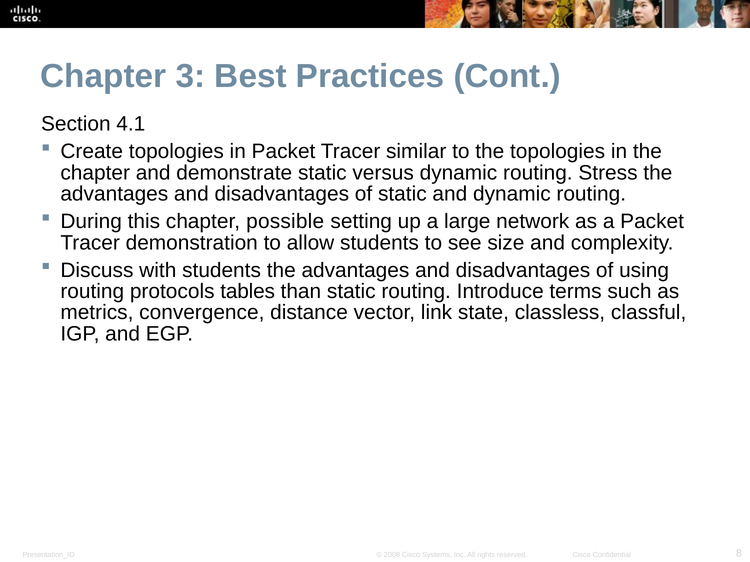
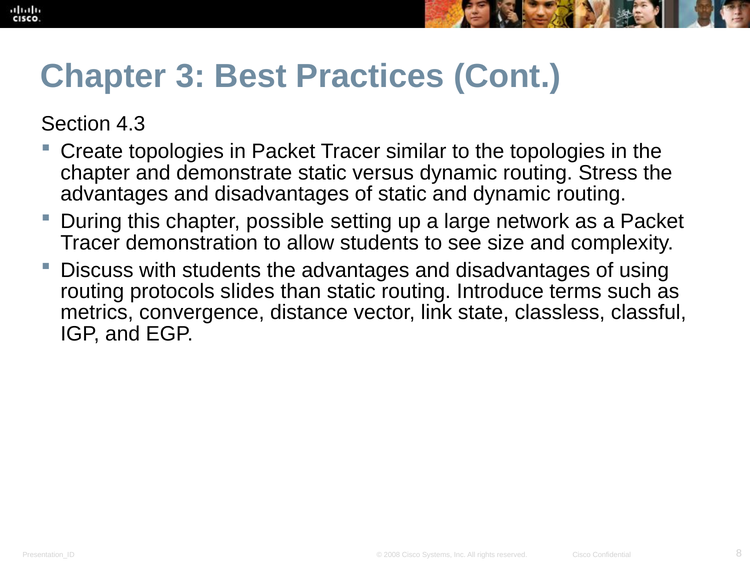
4.1: 4.1 -> 4.3 (131, 124)
tables: tables -> slides (247, 292)
